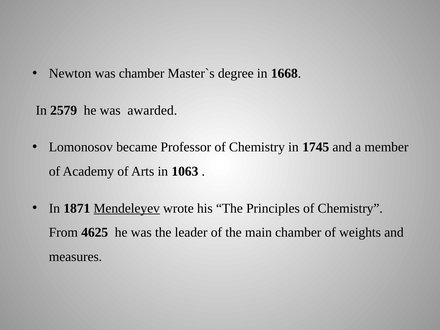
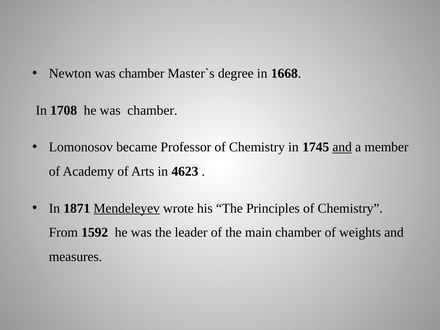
2579: 2579 -> 1708 (64, 110)
he was awarded: awarded -> chamber (152, 110)
and underline: none -> present (342, 147)
1063: 1063 -> 4623 (185, 171)
4625: 4625 -> 1592 (95, 232)
